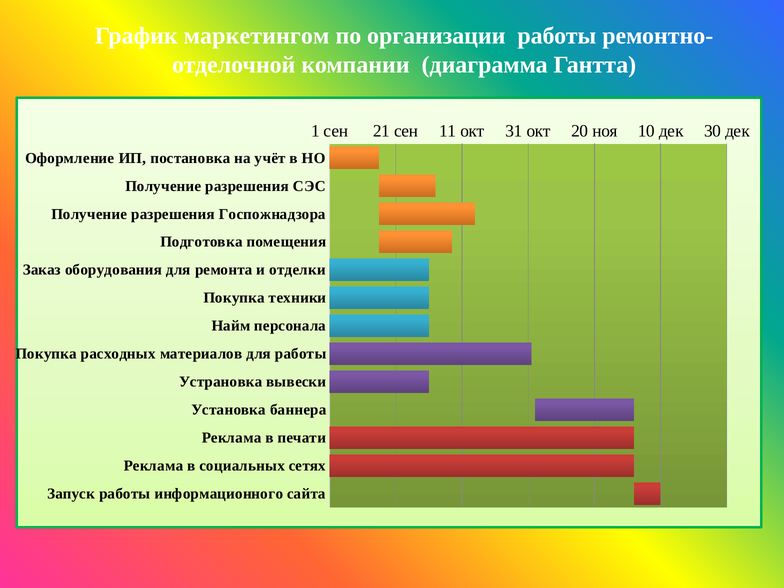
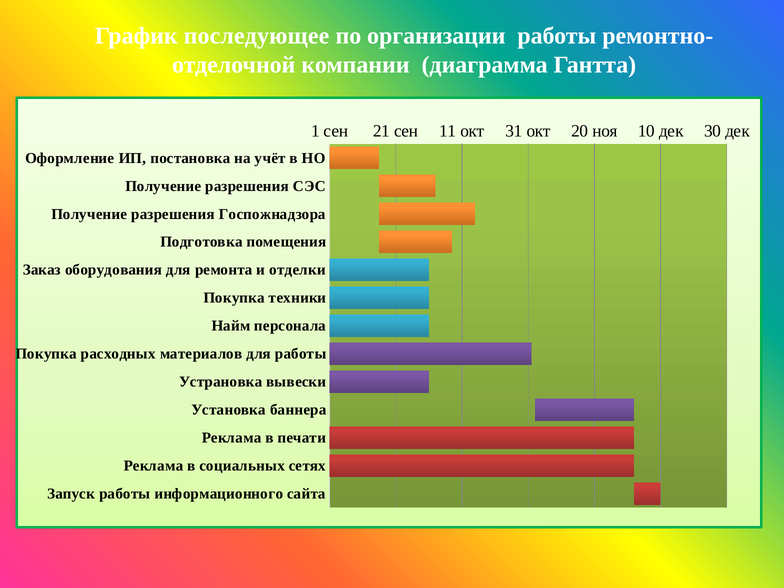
маркетингом: маркетингом -> последующее (257, 36)
